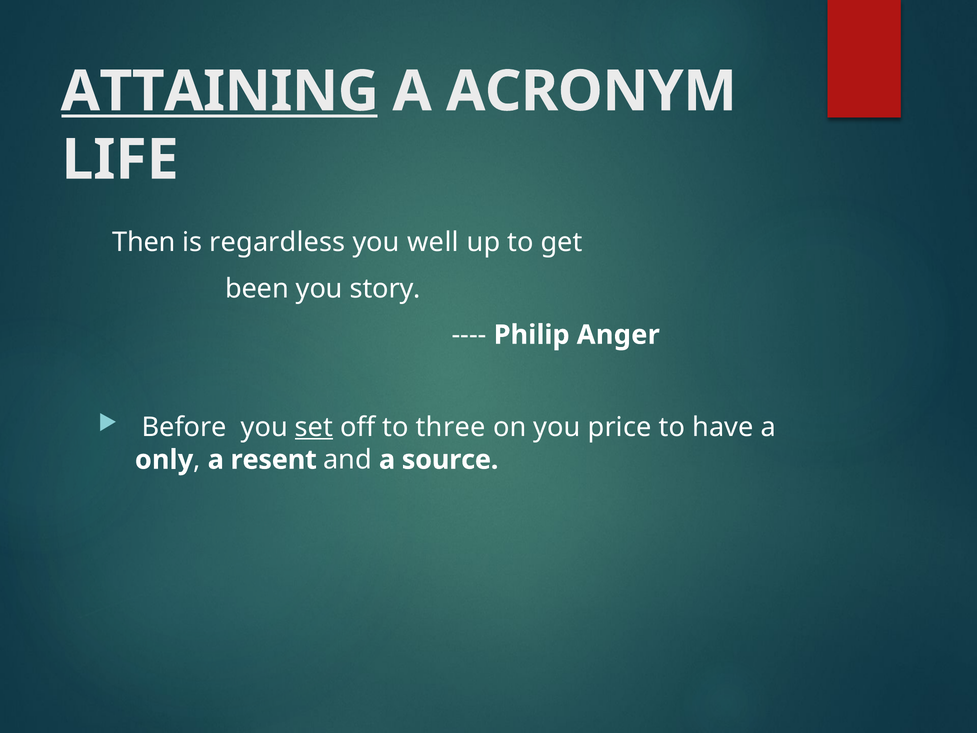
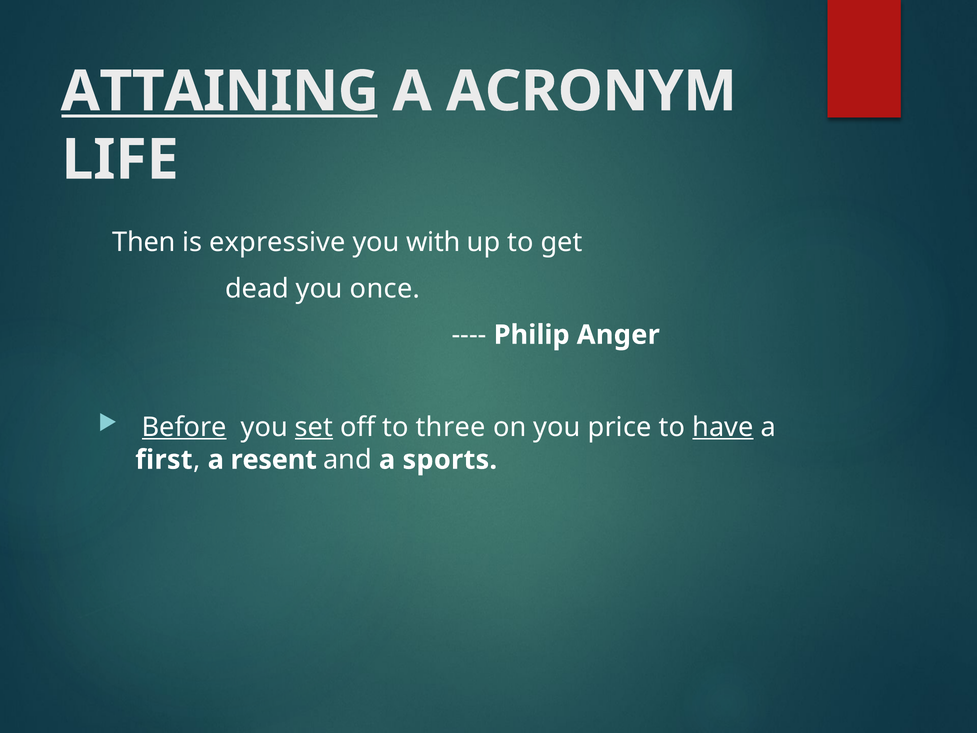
regardless: regardless -> expressive (277, 242)
well: well -> with (433, 242)
been: been -> dead (257, 289)
story: story -> once (385, 289)
Before underline: none -> present (184, 427)
have underline: none -> present (723, 427)
only: only -> first (164, 460)
source: source -> sports (450, 460)
